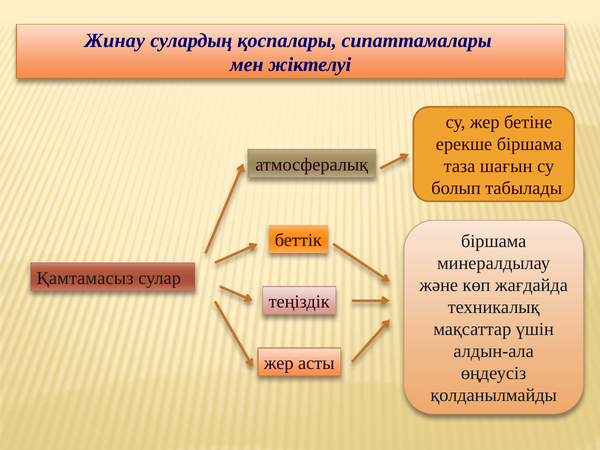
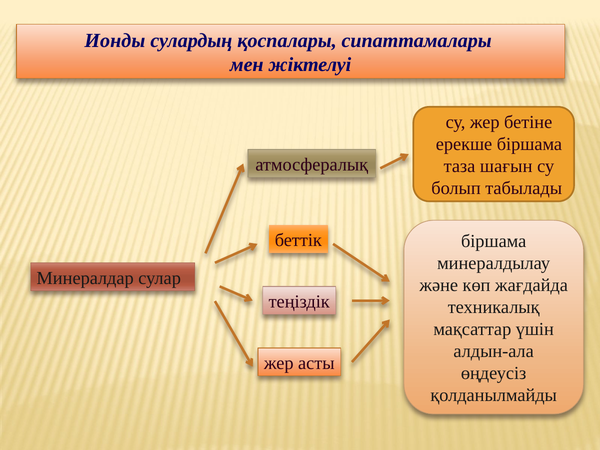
Жинау: Жинау -> Ионды (115, 41)
Қамтамасыз: Қамтамасыз -> Минералдар (85, 278)
